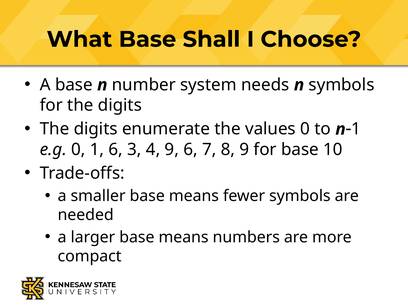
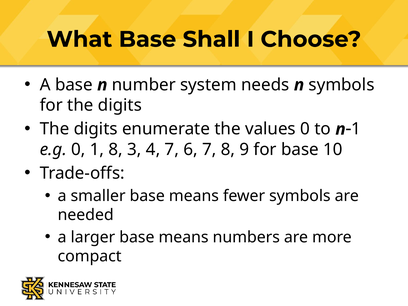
1 6: 6 -> 8 (116, 149)
4 9: 9 -> 7 (172, 149)
